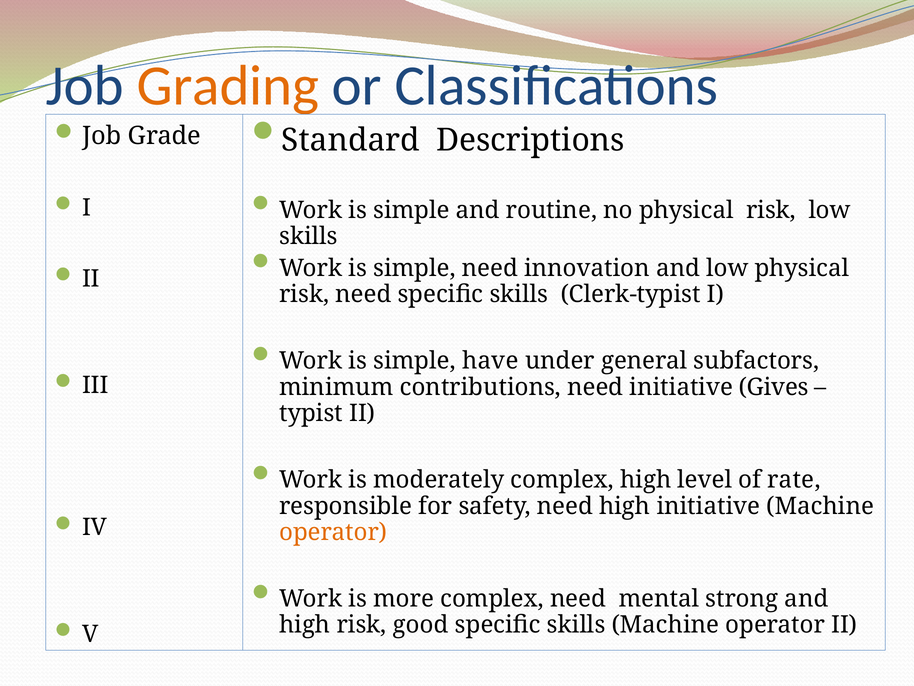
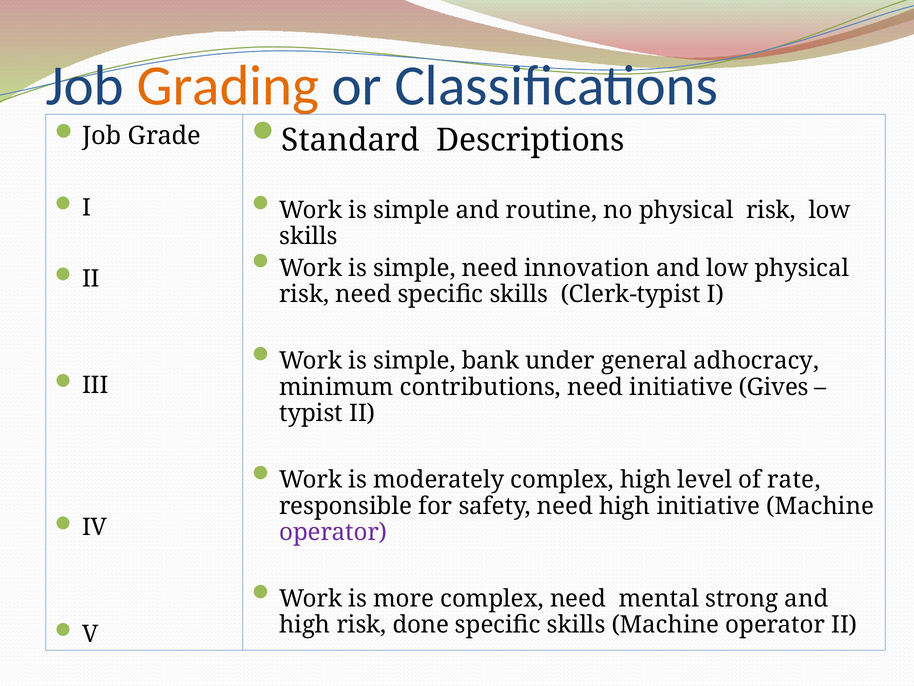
have: have -> bank (490, 361)
subfactors: subfactors -> adhocracy (756, 361)
operator colour: orange -> purple (333, 532)
good: good -> done (421, 625)
